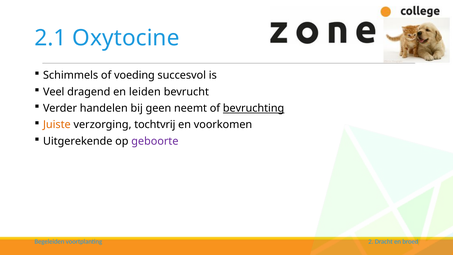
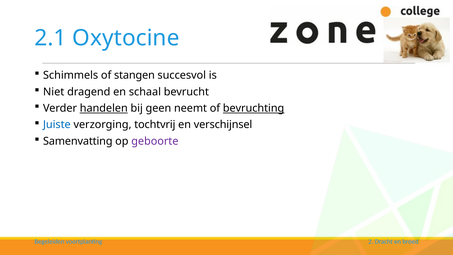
voeding: voeding -> stangen (134, 75)
Veel: Veel -> Niet (54, 92)
leiden: leiden -> schaal (145, 92)
handelen underline: none -> present (104, 108)
Juiste colour: orange -> blue (57, 125)
voorkomen: voorkomen -> verschijnsel (223, 125)
Uitgerekende: Uitgerekende -> Samenvatting (78, 141)
